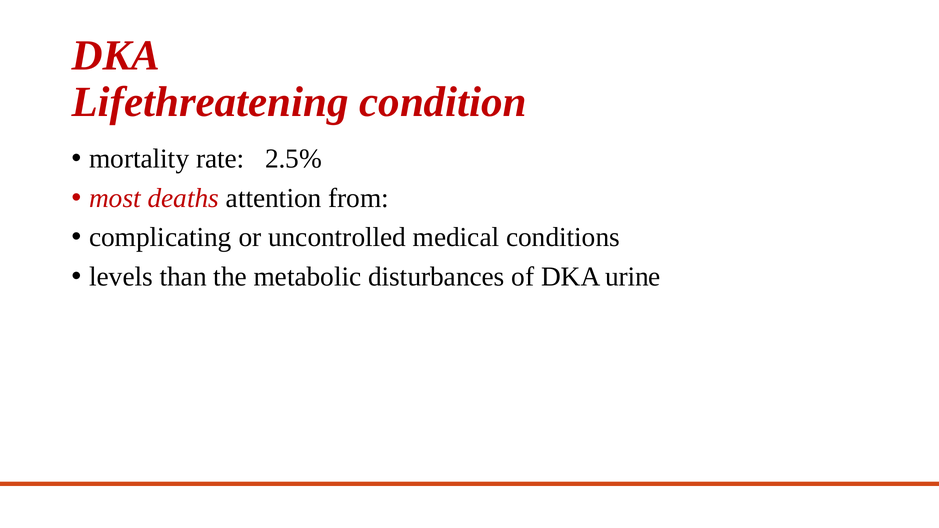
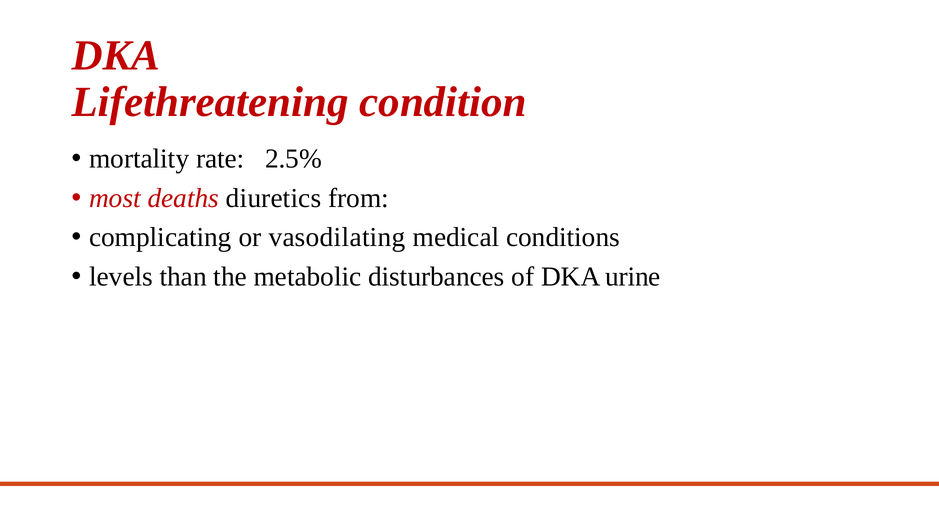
attention: attention -> diuretics (274, 198)
uncontrolled: uncontrolled -> vasodilating (337, 238)
